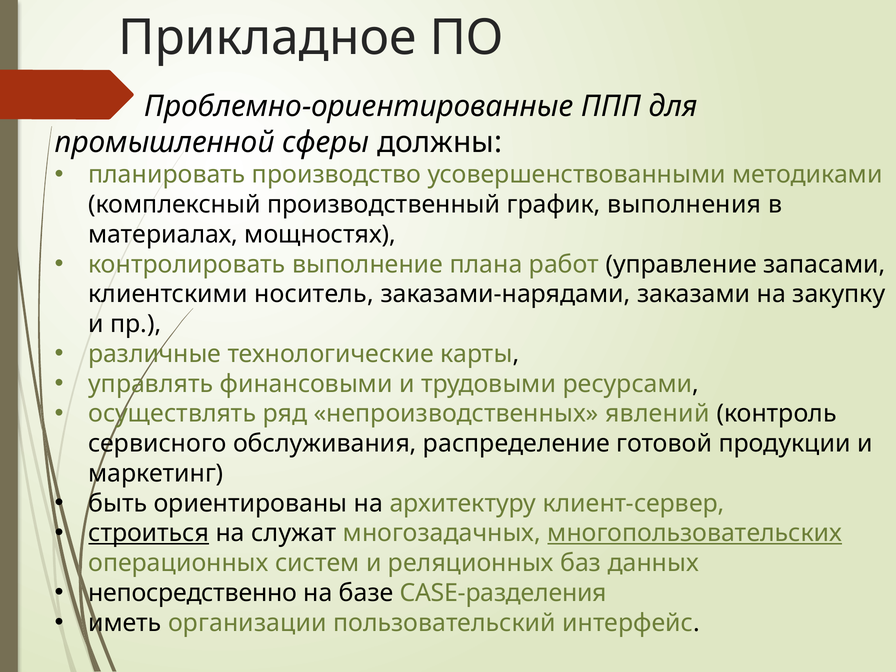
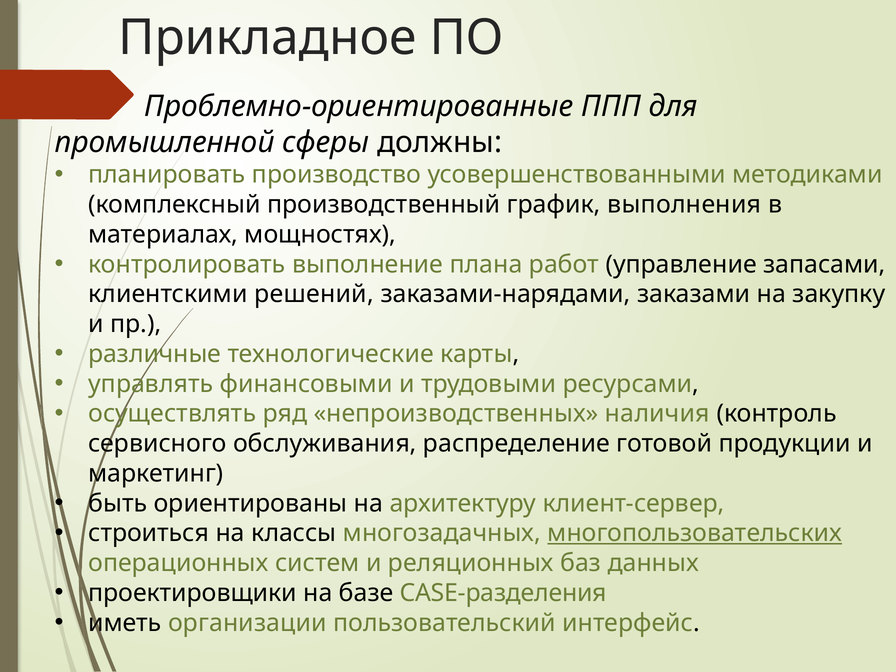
носитель: носитель -> решений (314, 294)
явлений: явлений -> наличия (657, 414)
строиться underline: present -> none (149, 533)
служат: служат -> классы (294, 533)
непосредственно: непосредственно -> проектировщики (193, 593)
